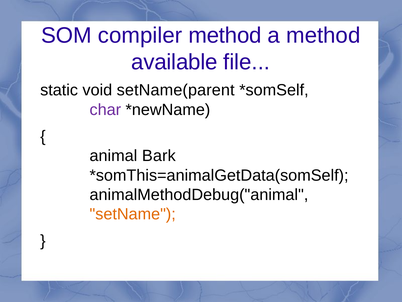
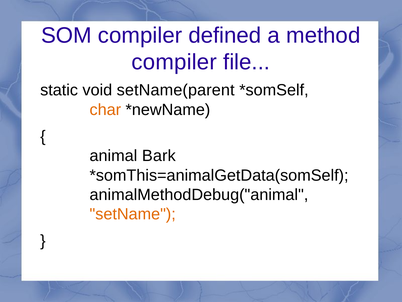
compiler method: method -> defined (225, 35)
available: available -> compiler (174, 62)
char colour: purple -> orange (105, 109)
